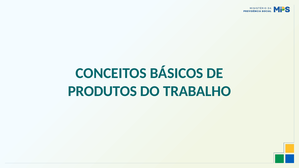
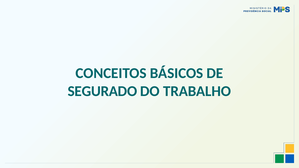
PRODUTOS: PRODUTOS -> SEGURADO (102, 91)
